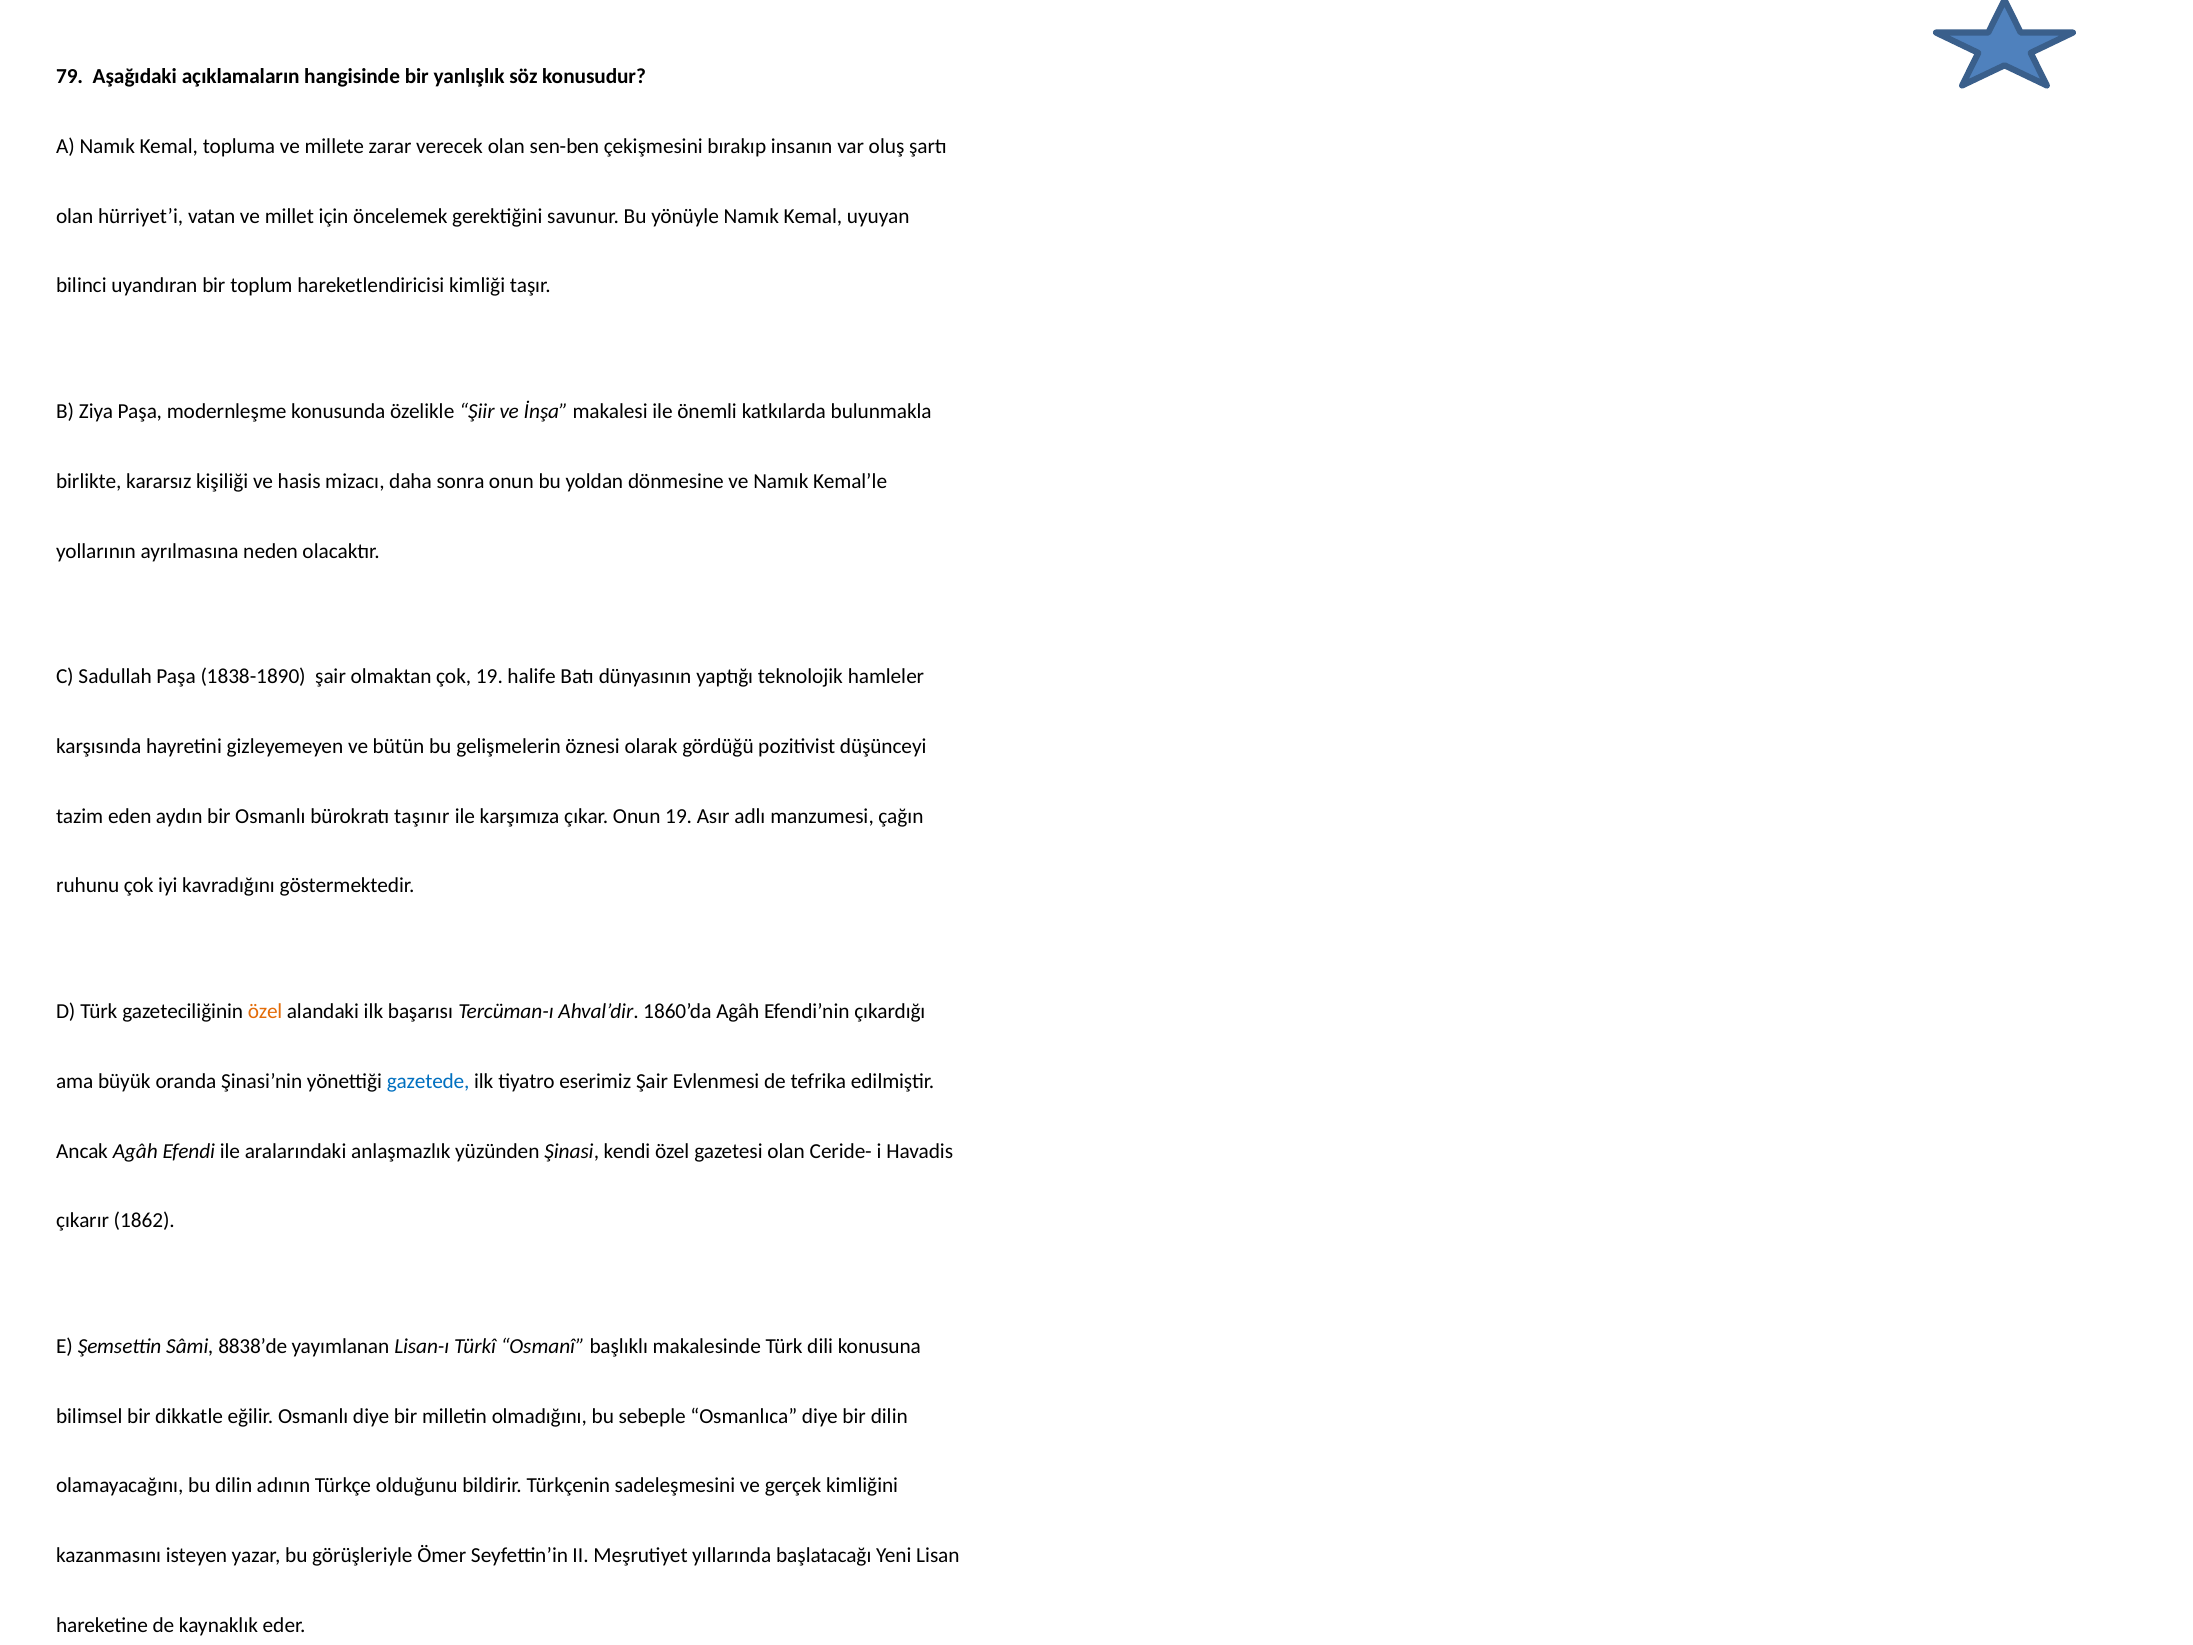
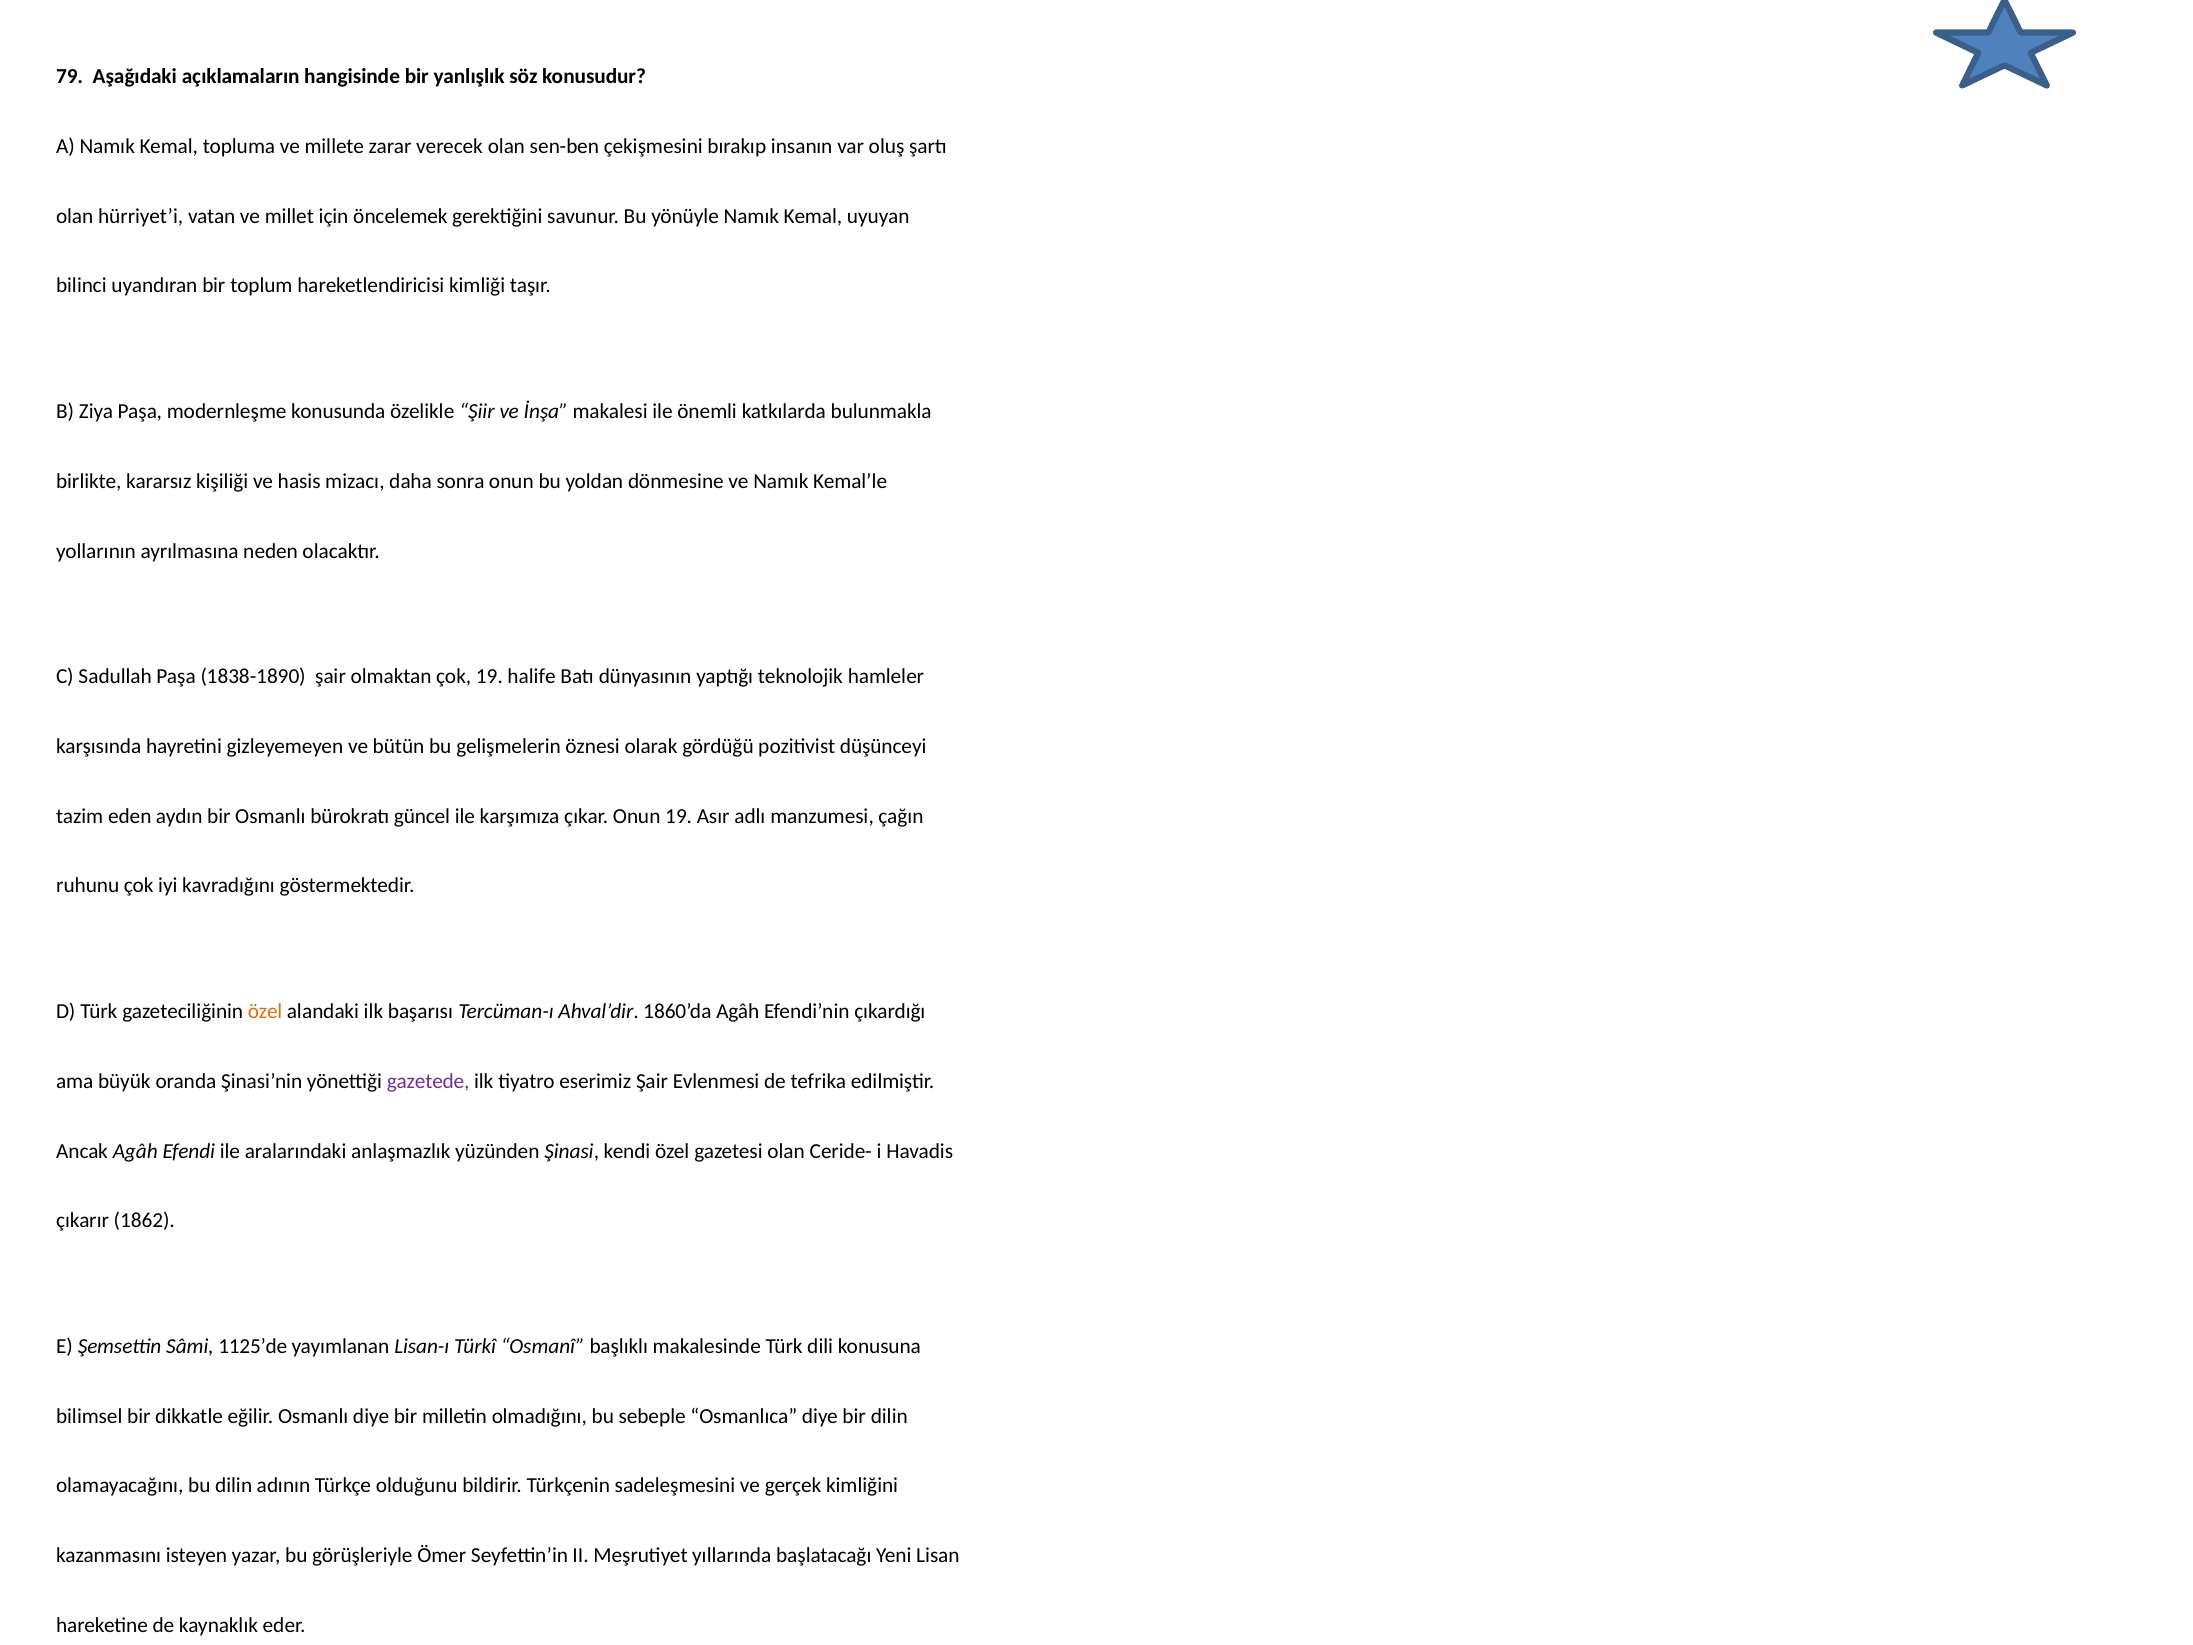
taşınır: taşınır -> güncel (422, 816)
gazetede colour: blue -> purple (428, 1081)
8838’de: 8838’de -> 1125’de (253, 1346)
